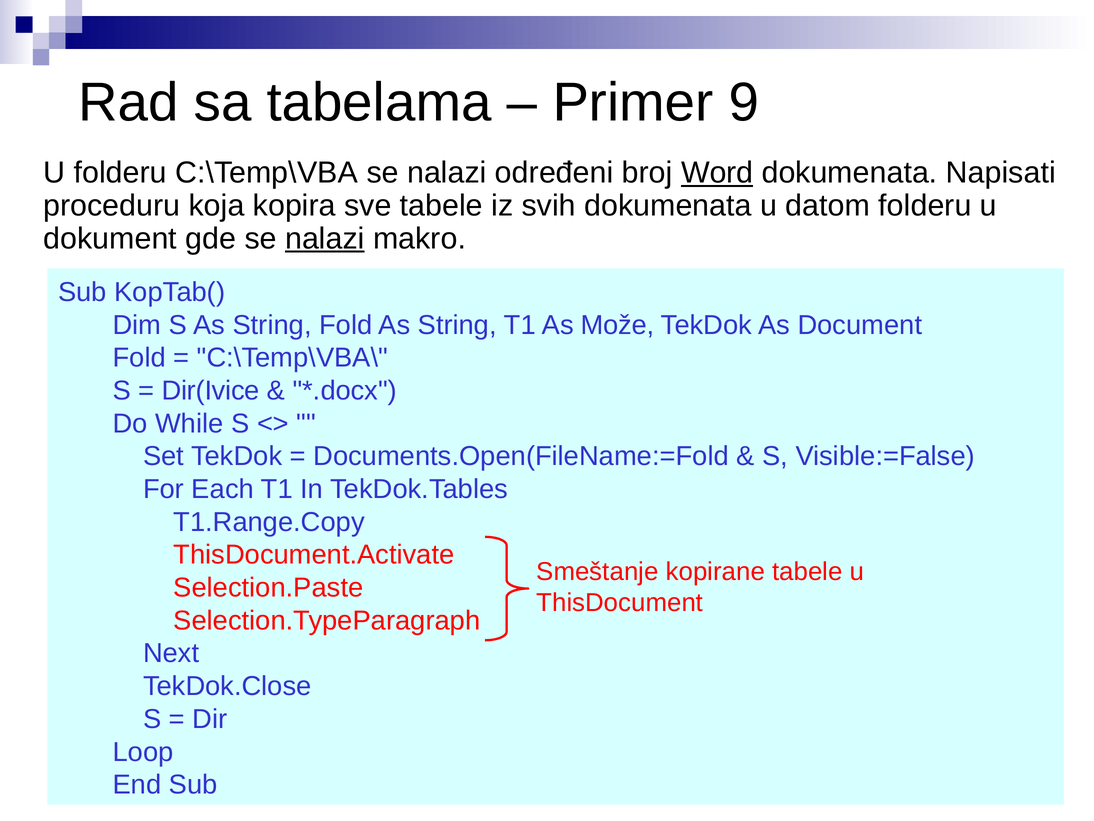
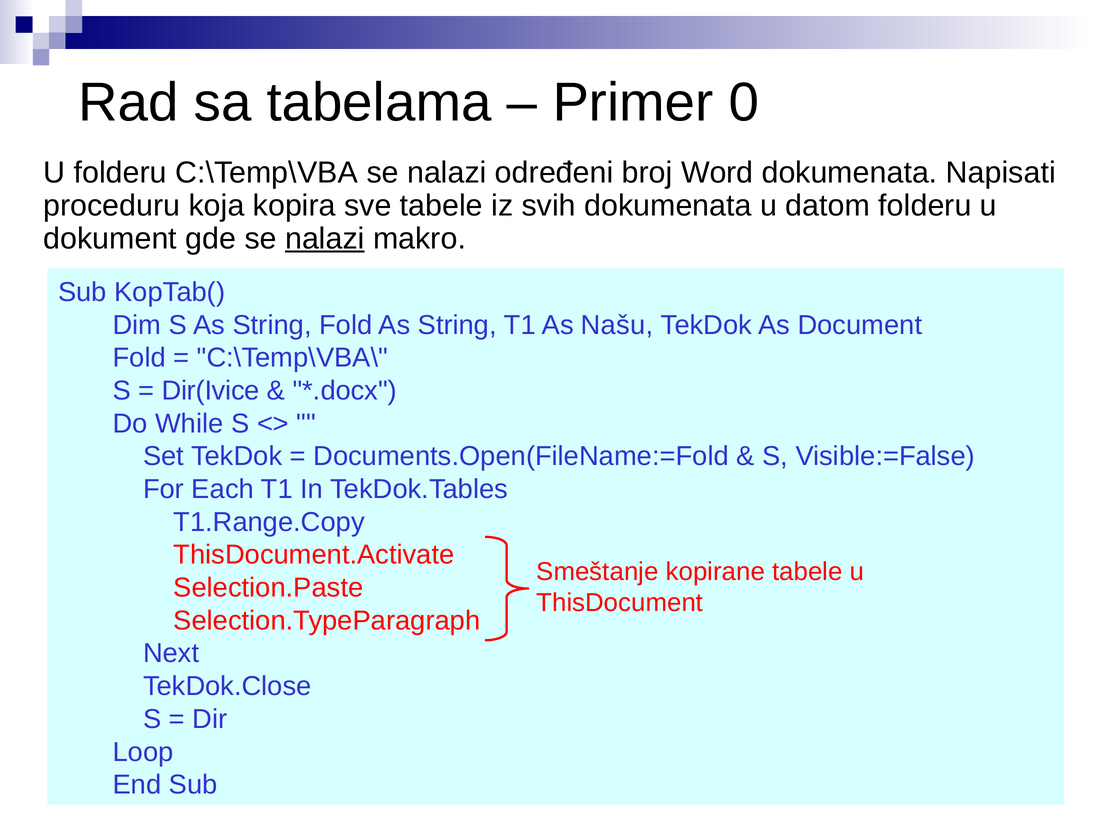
9: 9 -> 0 (744, 103)
Word underline: present -> none (717, 173)
Može: Može -> Našu (617, 325)
